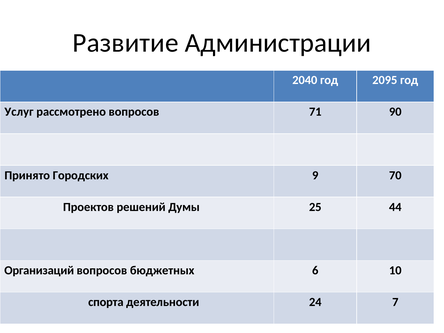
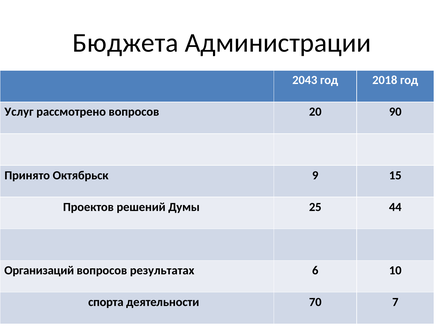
Развитие: Развитие -> Бюджета (126, 43)
2040: 2040 -> 2043 (305, 80)
2095: 2095 -> 2018 (385, 80)
71: 71 -> 20 (315, 112)
Городских: Городских -> Октябрьск (81, 175)
70: 70 -> 15 (395, 175)
бюджетных: бюджетных -> результатах (162, 270)
24: 24 -> 70 (315, 302)
